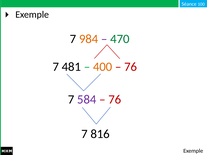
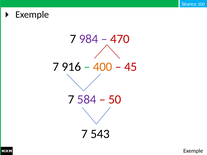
984 colour: orange -> purple (89, 39)
470 colour: green -> red (120, 39)
481: 481 -> 916 (71, 67)
76: 76 -> 45 (131, 67)
76: 76 -> 50 (115, 100)
816: 816 -> 543 (100, 134)
